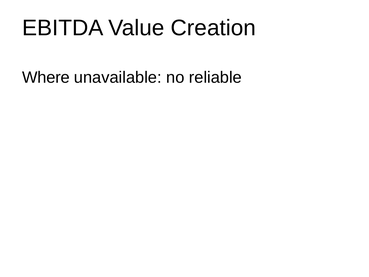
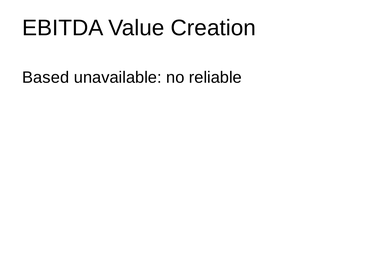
Where: Where -> Based (46, 77)
